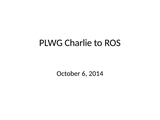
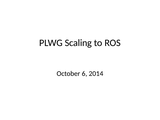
Charlie: Charlie -> Scaling (78, 43)
